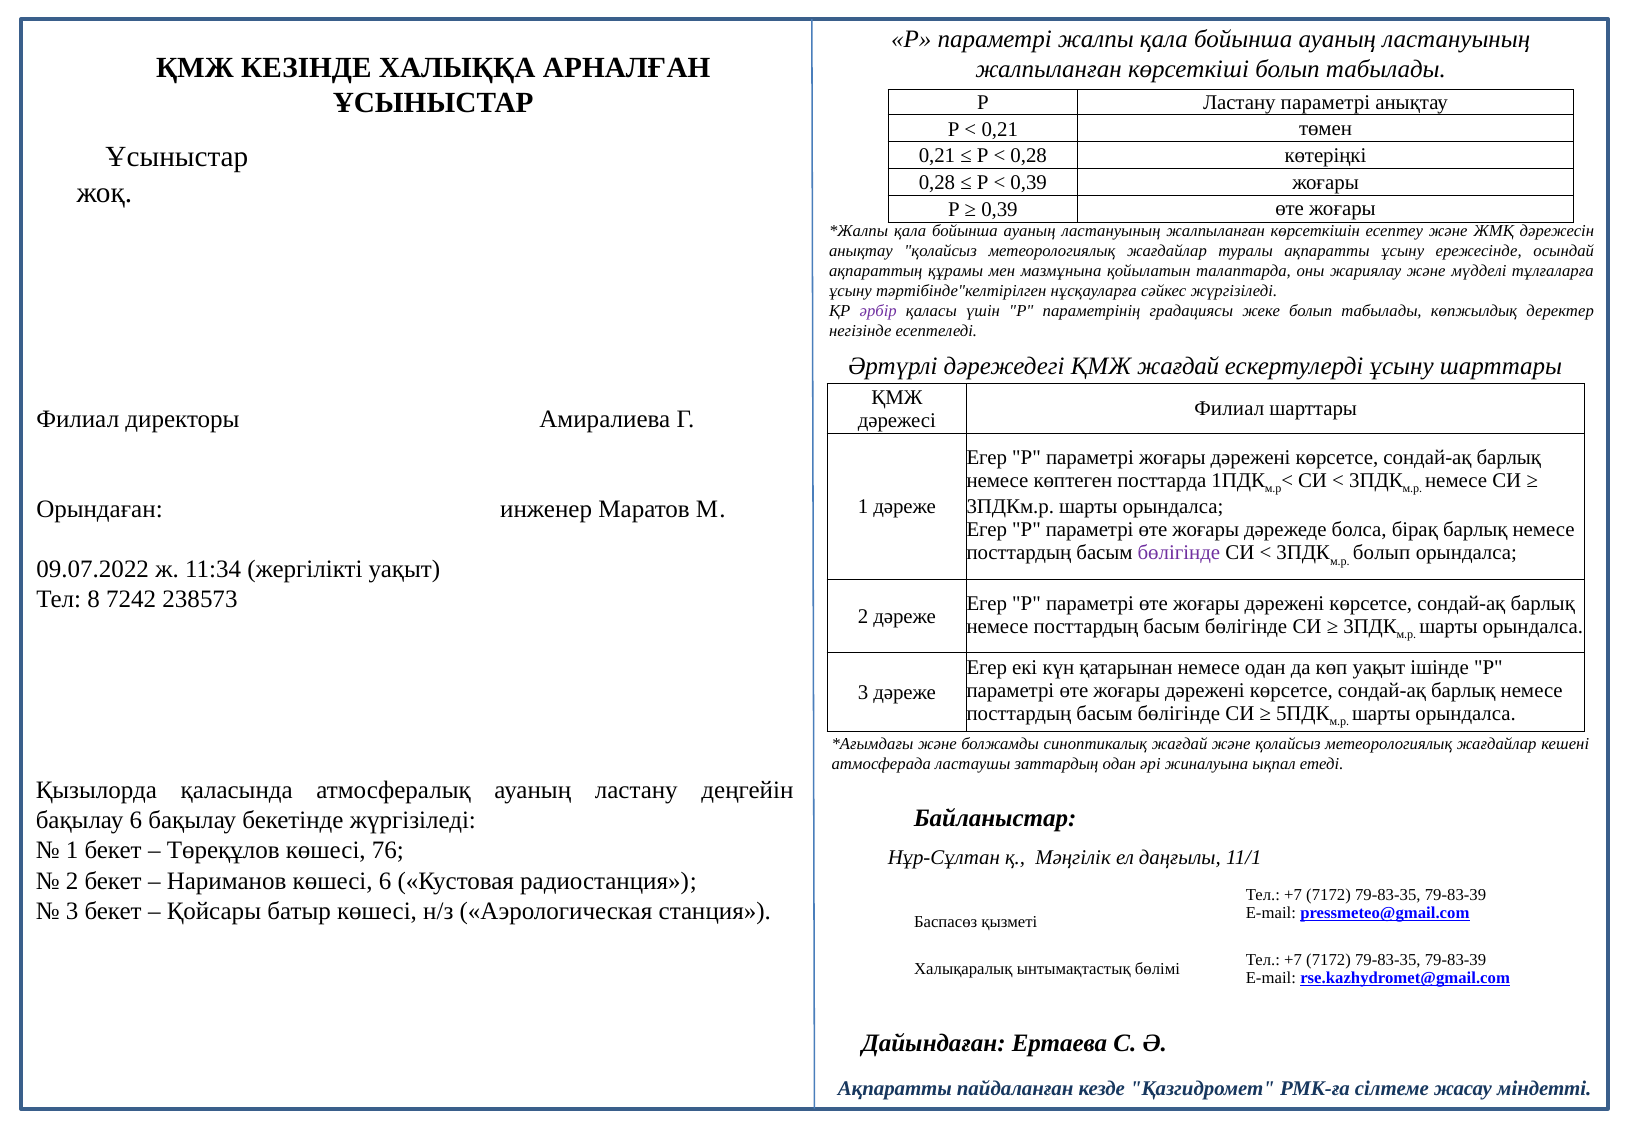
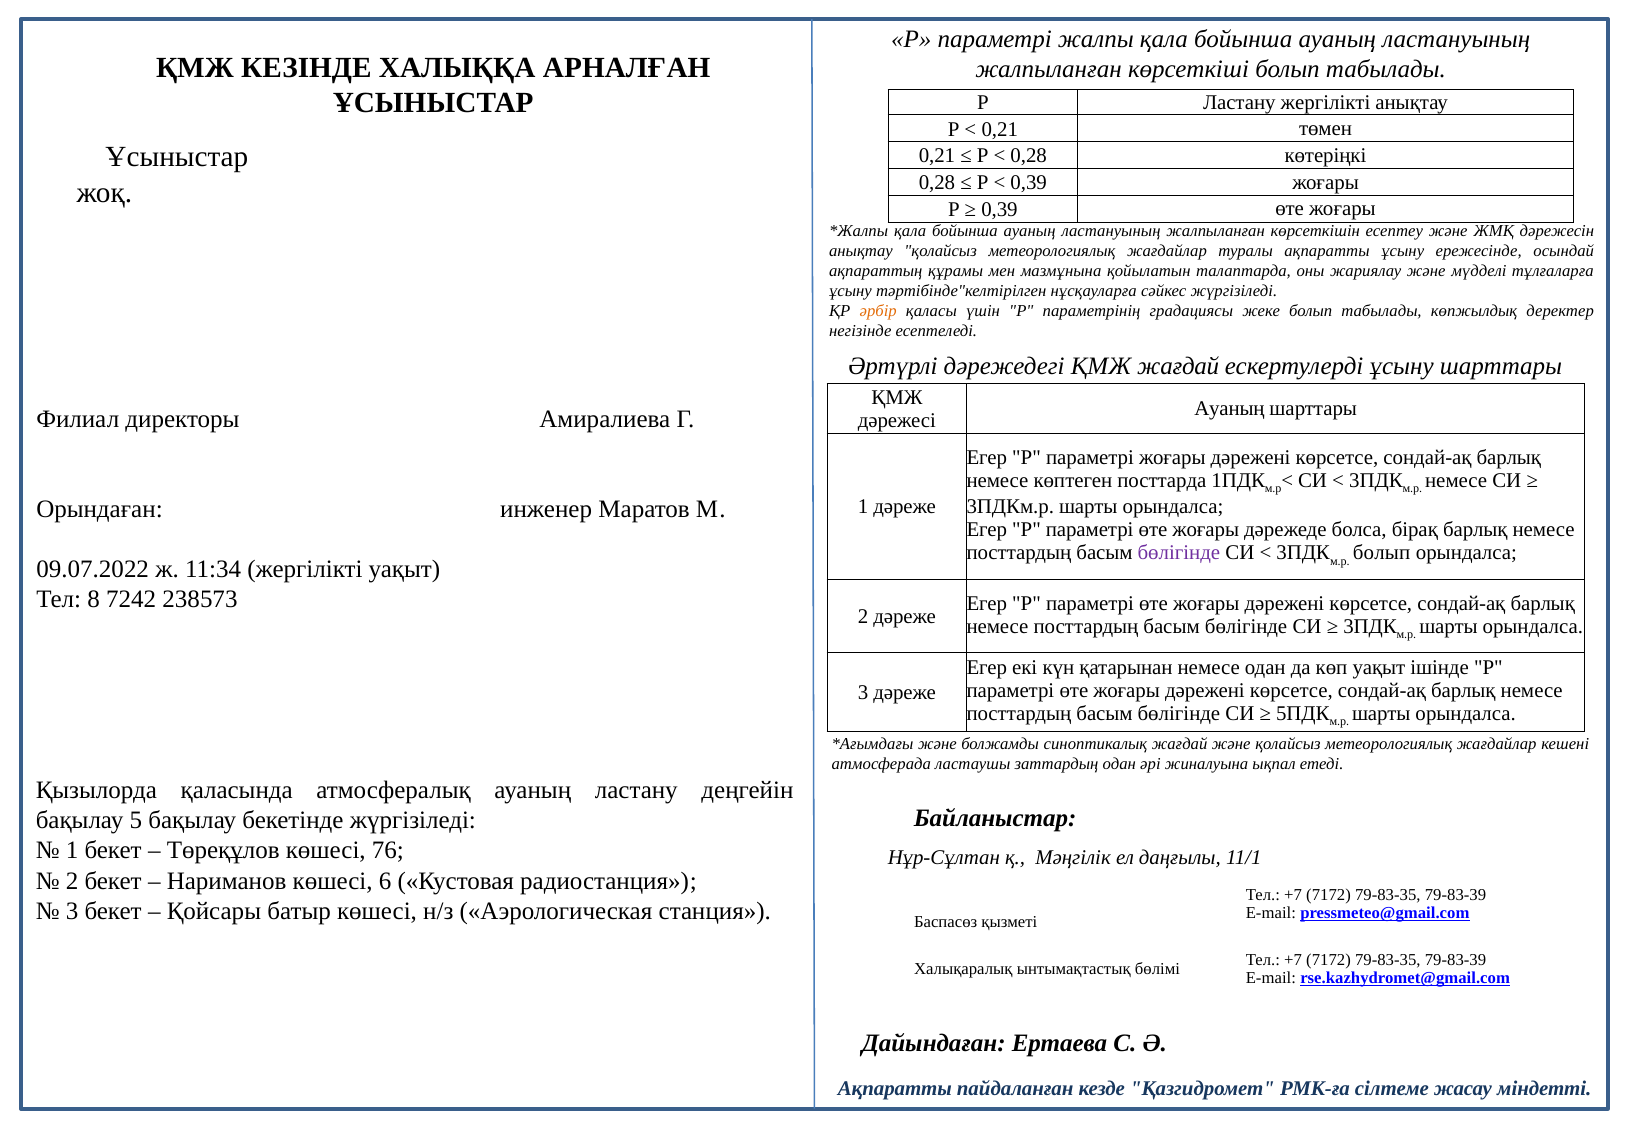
Ластану параметрі: параметрі -> жергілікті (1326, 102)
әрбір colour: purple -> orange (878, 311)
Филиал: Филиал -> Ауаның (1229, 409)
бақылау 6: 6 -> 5 (136, 820)
